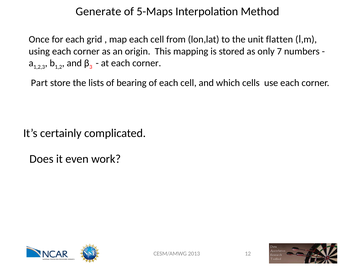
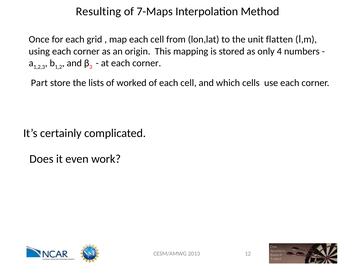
Generate: Generate -> Resulting (98, 11)
5-Maps: 5-Maps -> 7-Maps (155, 11)
7: 7 -> 4 (279, 51)
bearing: bearing -> worked (132, 83)
